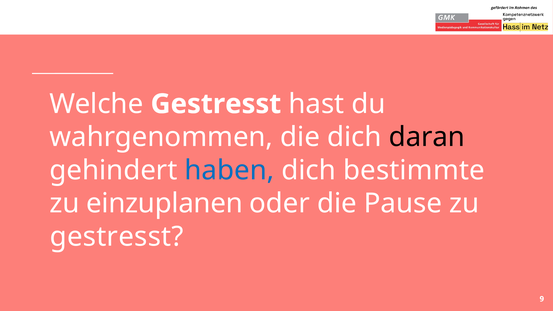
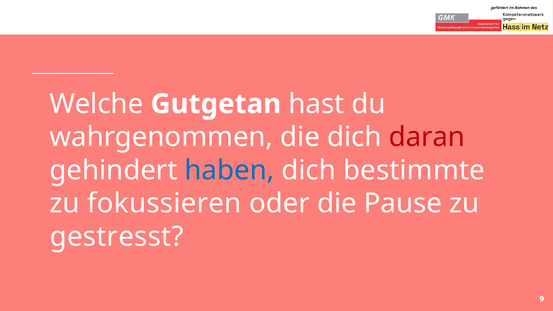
Welche Gestresst: Gestresst -> Gutgetan (216, 104)
daran colour: black -> red (427, 137)
einzuplanen: einzuplanen -> fokussieren (164, 204)
